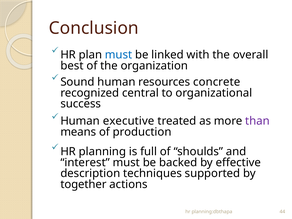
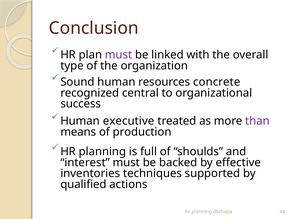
must colour: blue -> purple (119, 55)
best: best -> type (72, 66)
description: description -> inventories (90, 173)
together: together -> qualified (83, 184)
